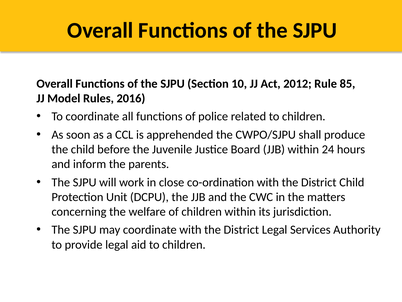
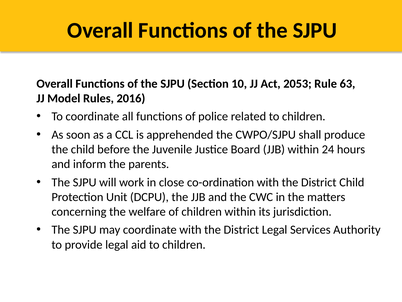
2012: 2012 -> 2053 (297, 84)
85: 85 -> 63 (348, 84)
